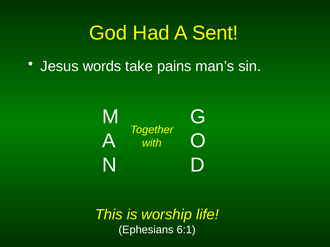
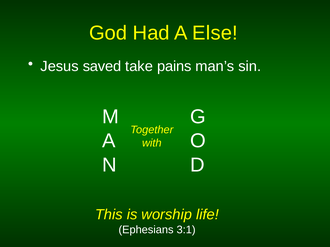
Sent: Sent -> Else (215, 33)
words: words -> saved (102, 66)
6:1: 6:1 -> 3:1 (186, 230)
